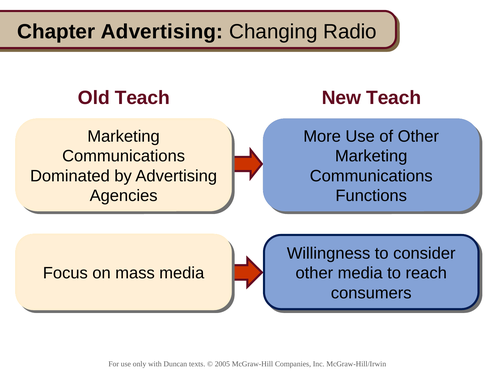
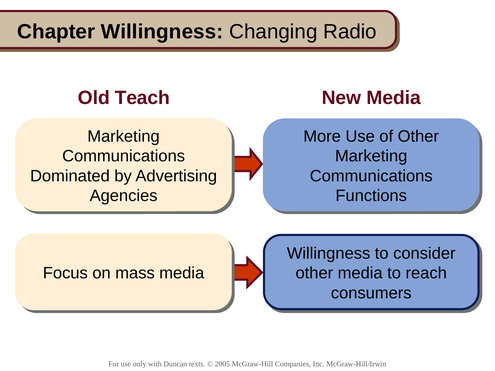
Chapter Advertising: Advertising -> Willingness (162, 32)
New Teach: Teach -> Media (394, 98)
